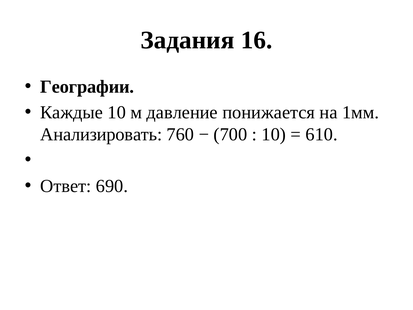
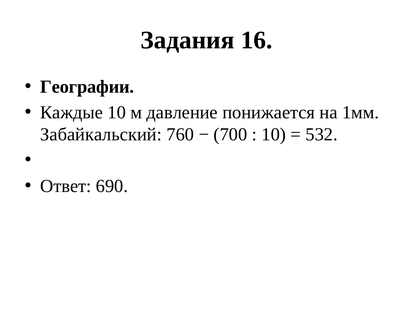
Анализировать: Анализировать -> Забайкальский (101, 134)
610: 610 -> 532 (322, 134)
